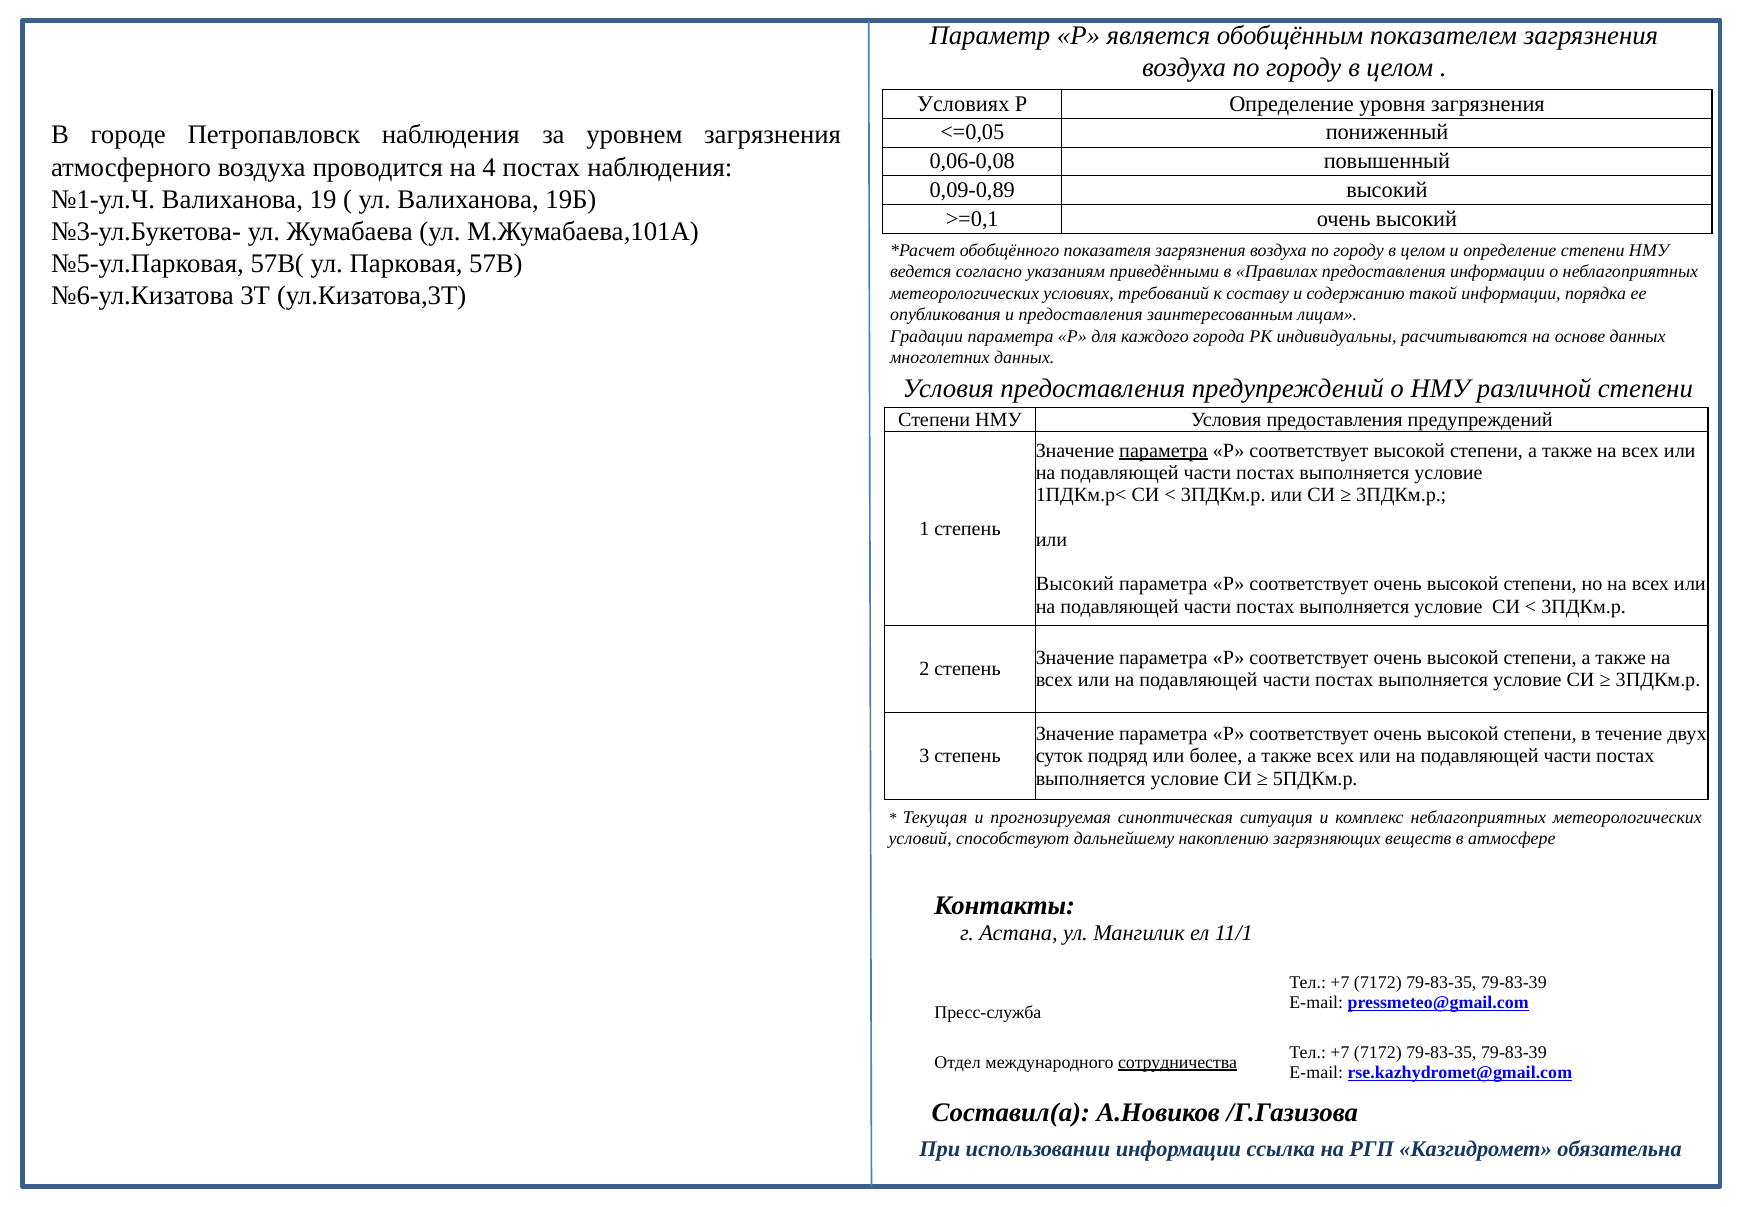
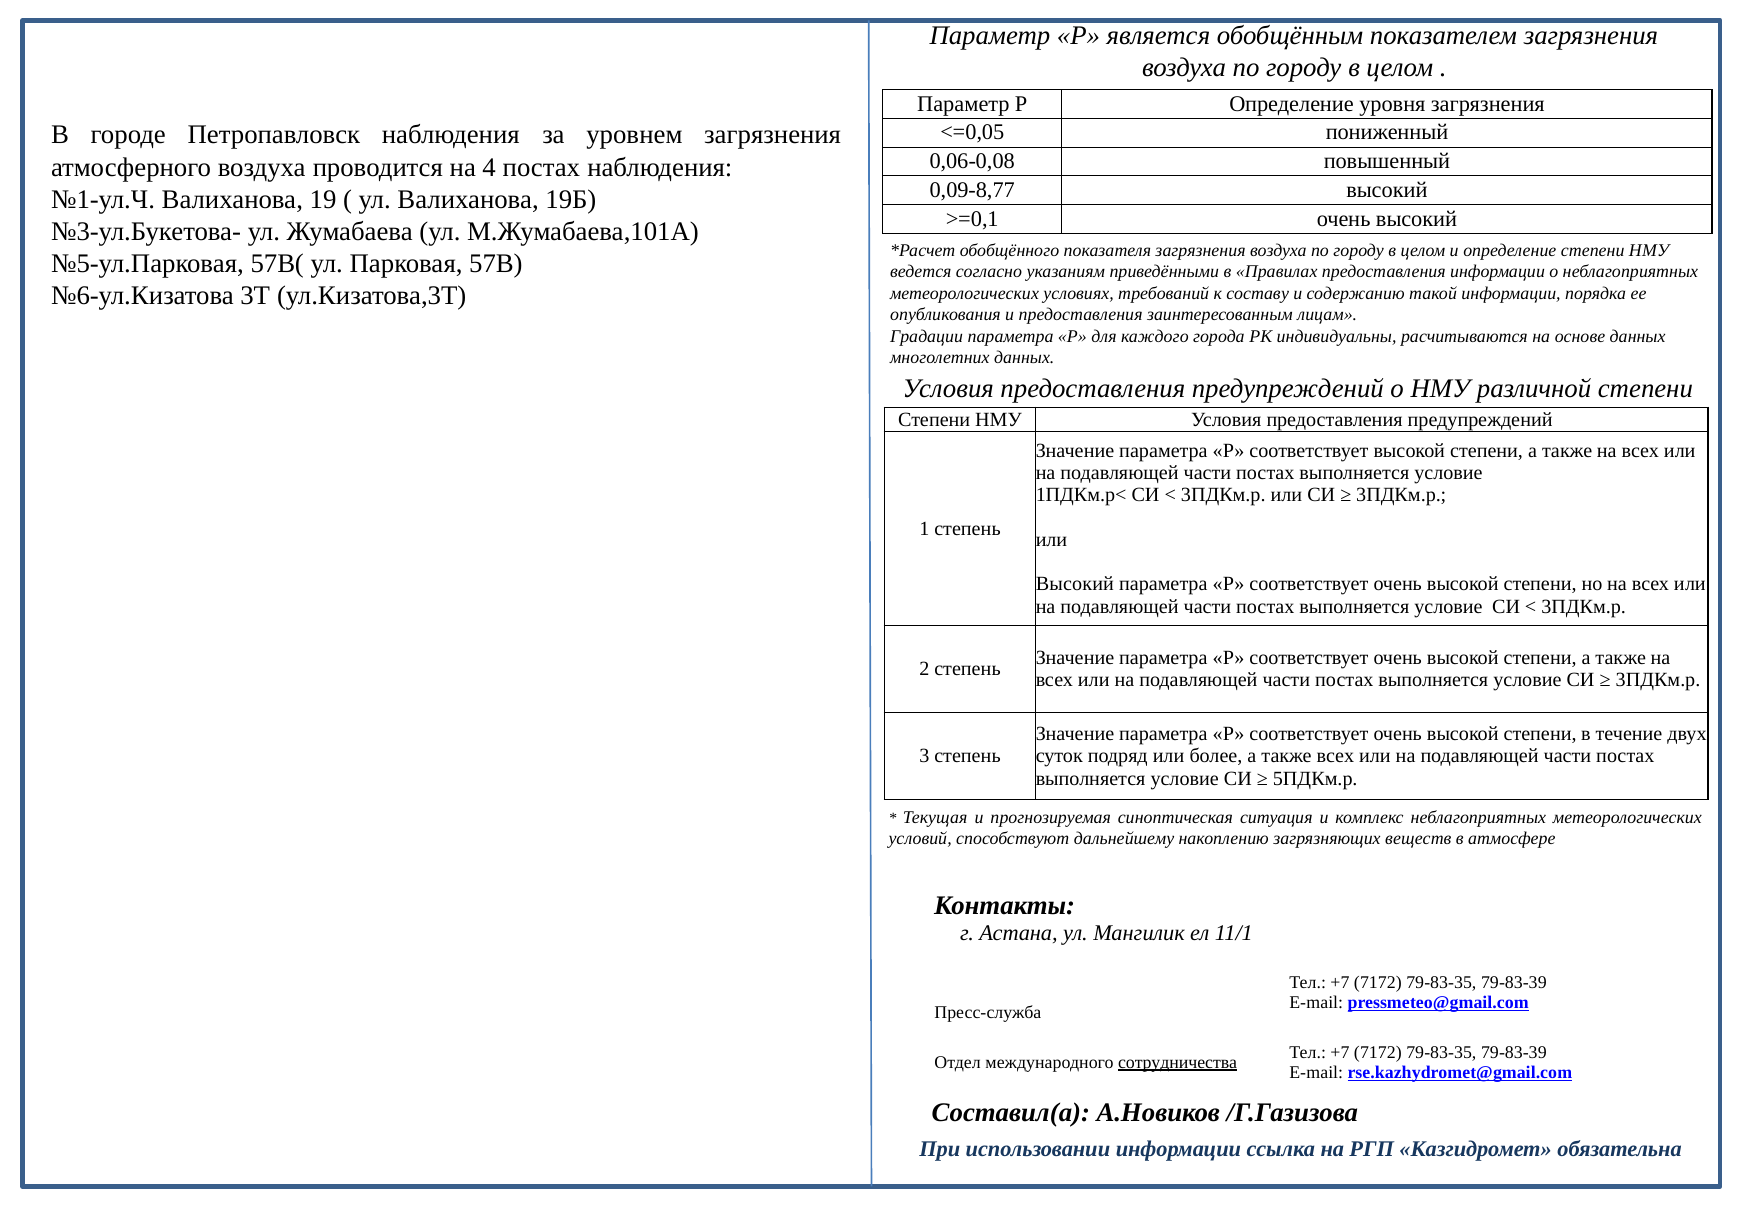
Условиях: Условиях -> Параметр (963, 104)
0,09-0,89: 0,09-0,89 -> 0,09-8,77 (972, 190)
параметра underline: present -> none (1163, 450)
